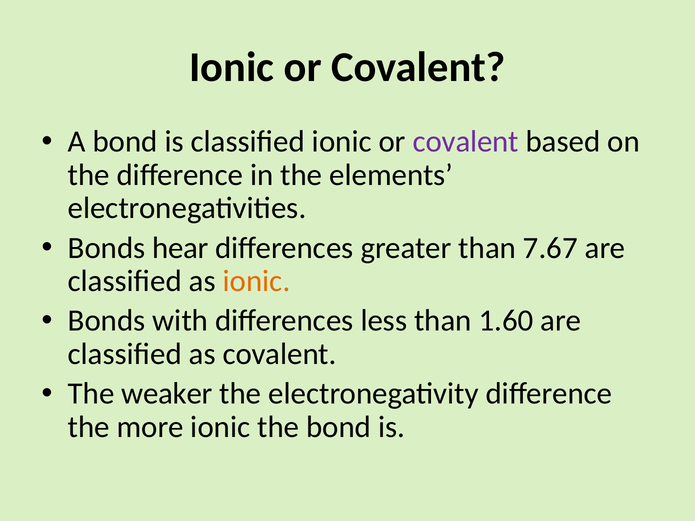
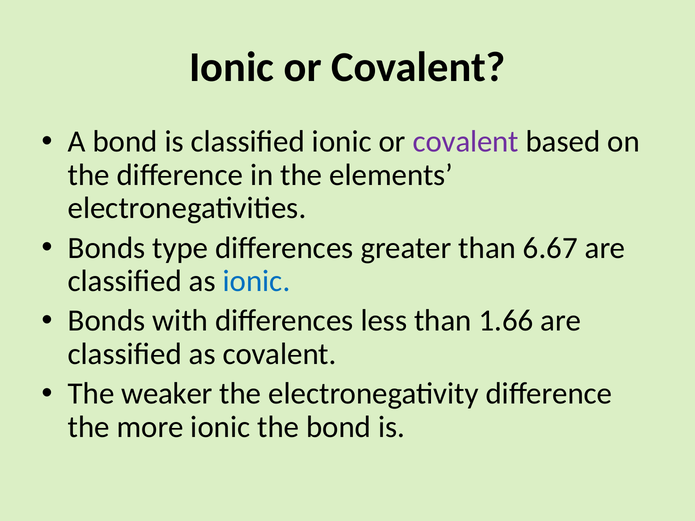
hear: hear -> type (180, 248)
7.67: 7.67 -> 6.67 (550, 248)
ionic colour: orange -> blue (257, 281)
1.60: 1.60 -> 1.66 (506, 321)
